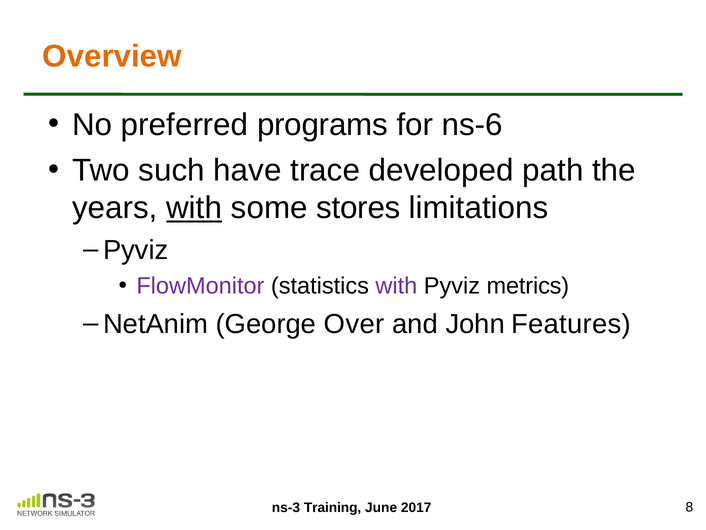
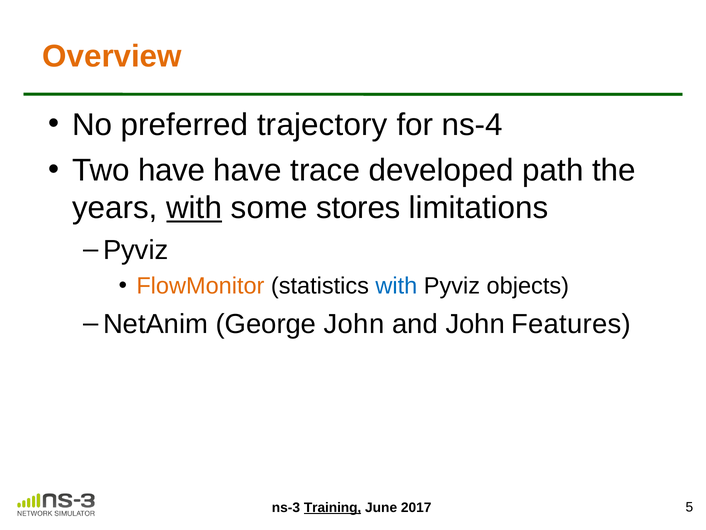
programs: programs -> trajectory (322, 125)
ns-6: ns-6 -> ns-4 (472, 125)
Two such: such -> have (172, 170)
FlowMonitor colour: purple -> orange (200, 286)
with colour: purple -> blue (396, 286)
metrics: metrics -> objects (528, 286)
George Over: Over -> John (354, 324)
Training underline: none -> present (333, 507)
8: 8 -> 5 (689, 507)
